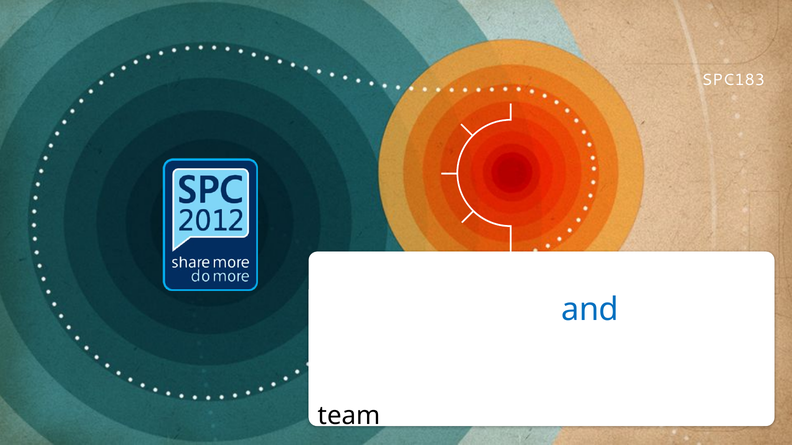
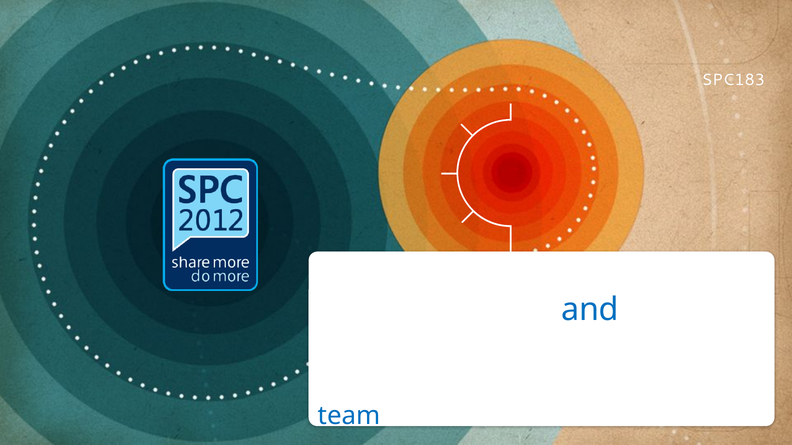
team colour: black -> blue (349, 416)
